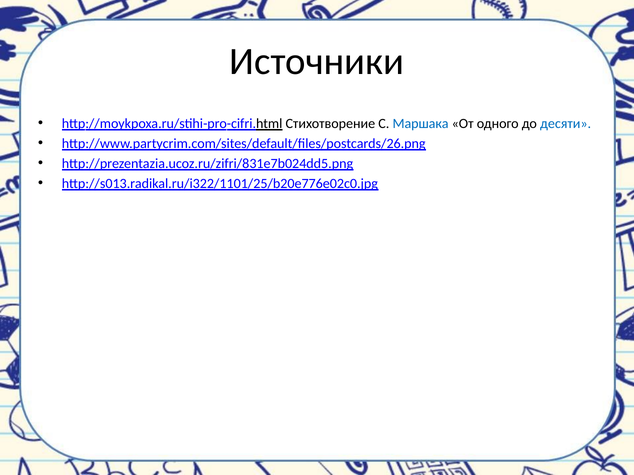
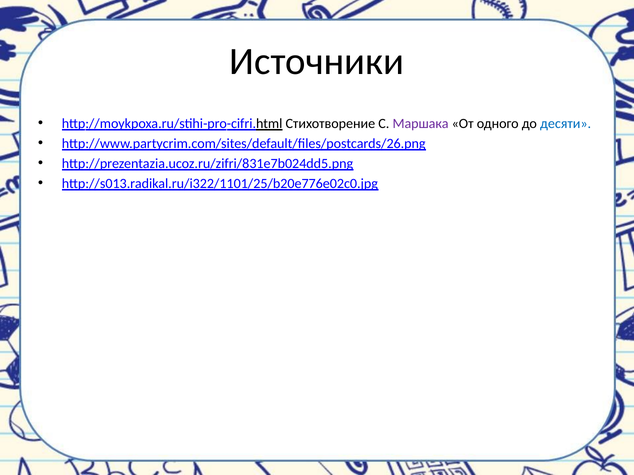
Маршака colour: blue -> purple (421, 124)
